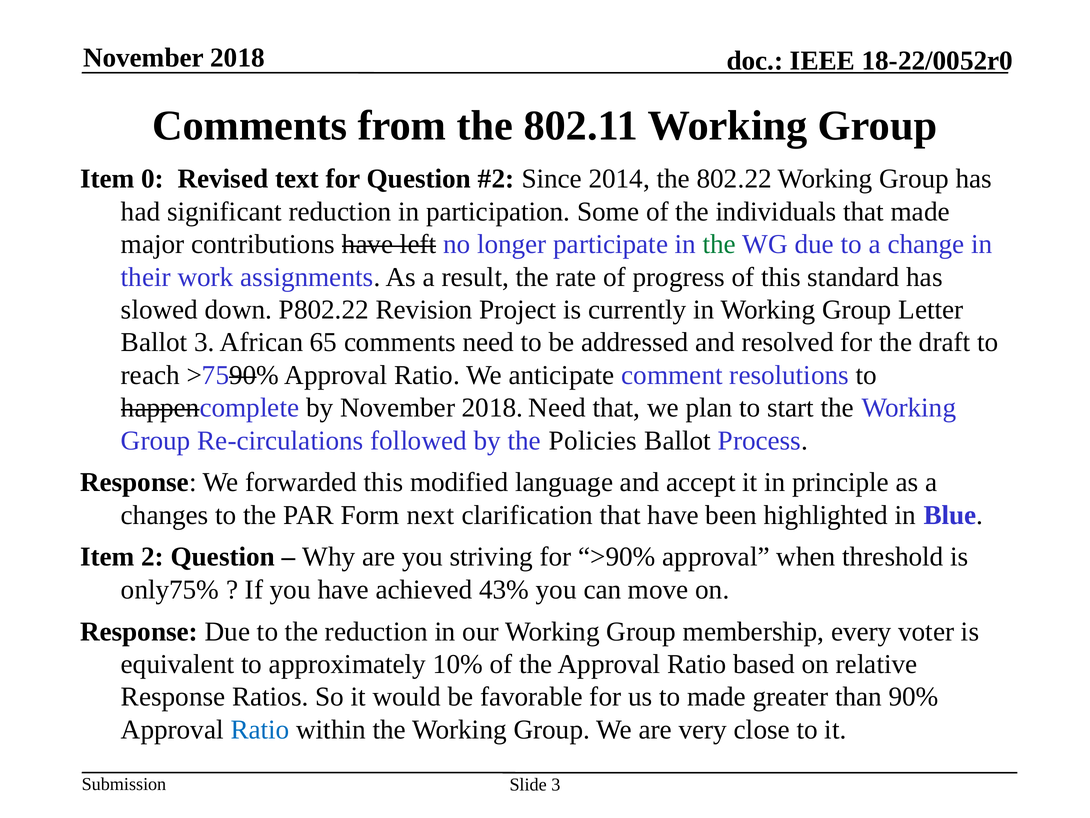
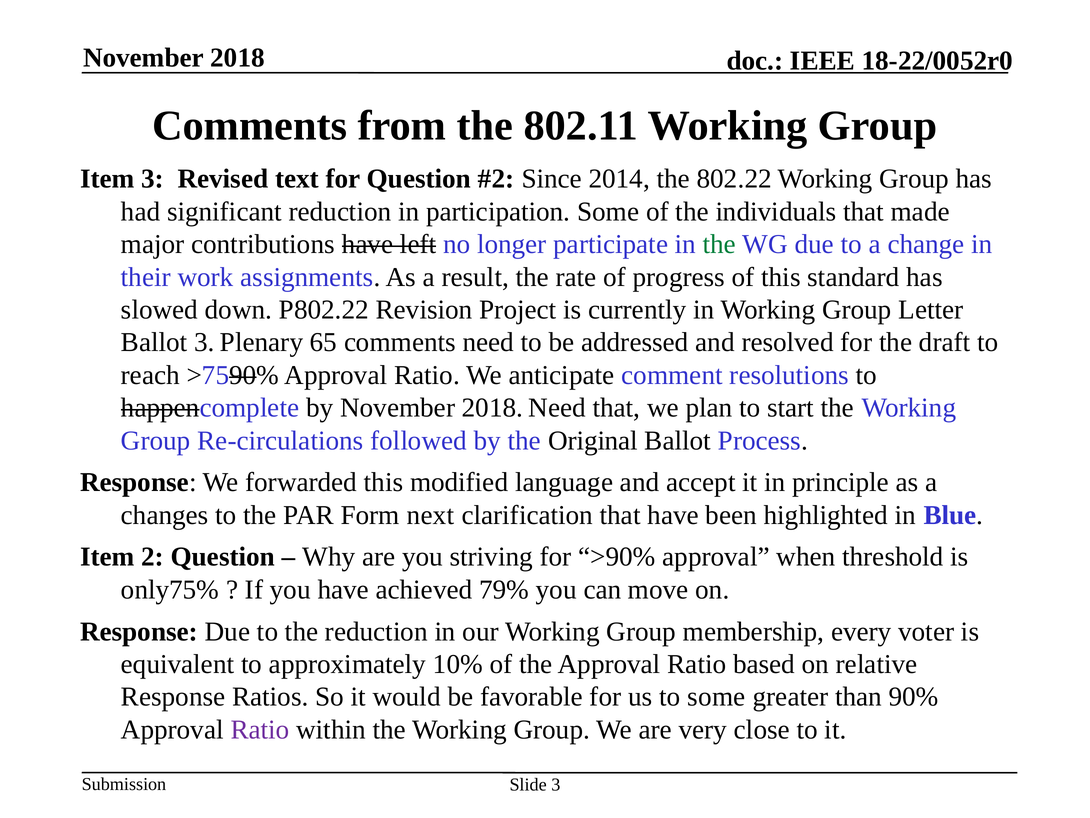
Item 0: 0 -> 3 (153, 179)
African: African -> Plenary (262, 342)
Policies: Policies -> Original (593, 440)
43%: 43% -> 79% (504, 589)
to made: made -> some (716, 697)
Ratio colour: blue -> purple (260, 729)
